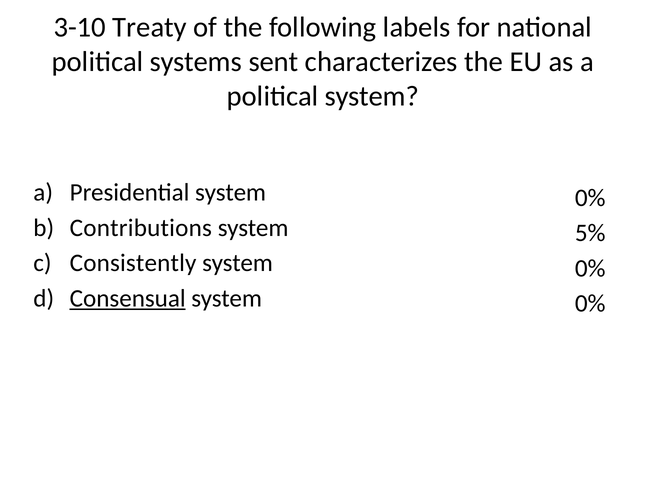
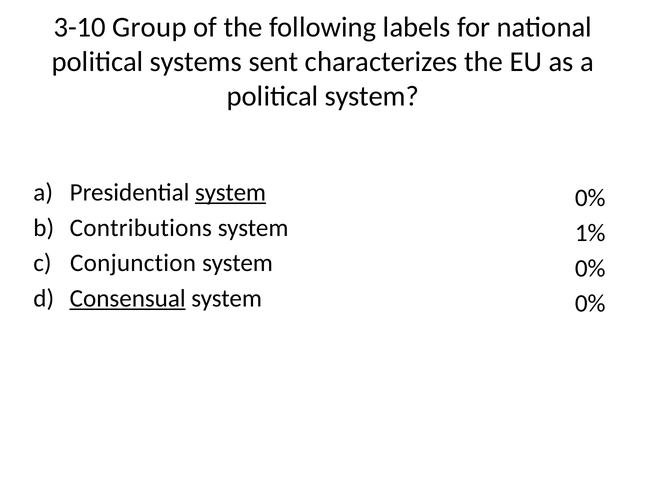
Treaty: Treaty -> Group (150, 27)
system underline: none -> present (231, 192)
5%: 5% -> 1% (590, 233)
Consistently: Consistently -> Conjunction (133, 263)
